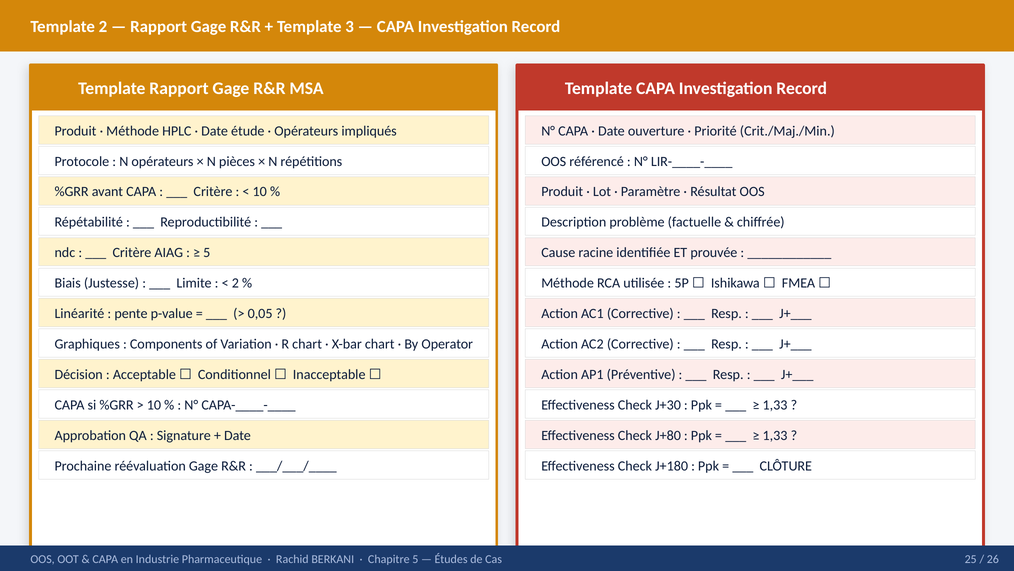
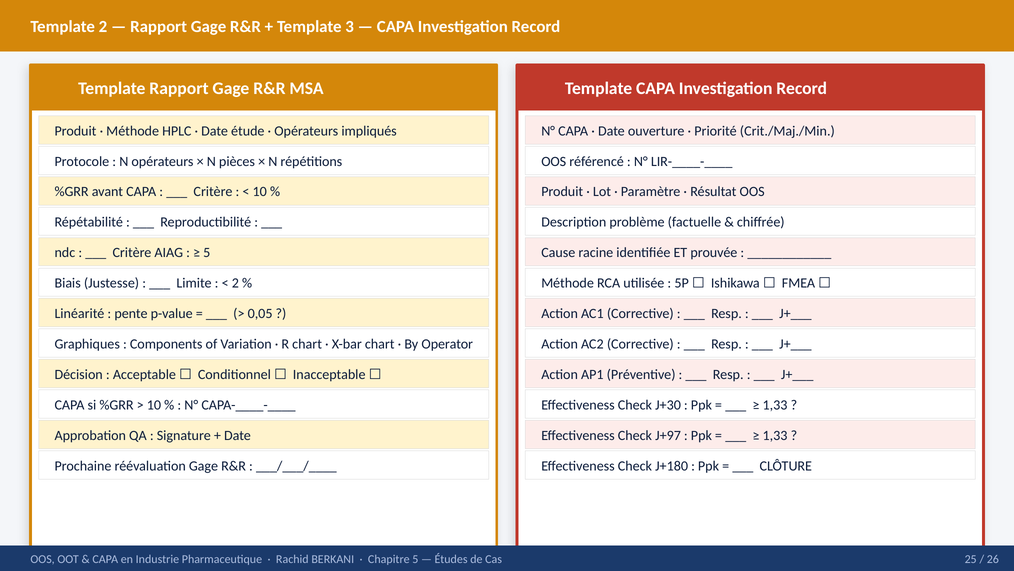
J+80: J+80 -> J+97 (668, 435)
